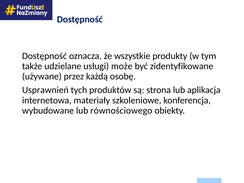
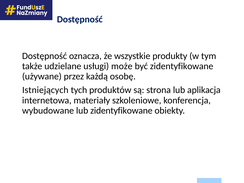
Usprawnień: Usprawnień -> Istniejących (45, 90)
lub równościowego: równościowego -> zidentyfikowane (121, 111)
